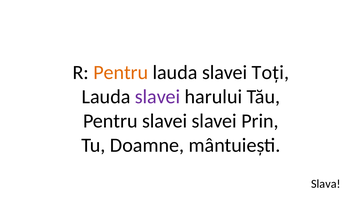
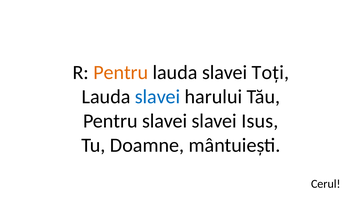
slavei colour: purple -> blue (158, 97)
Prin: Prin -> Isus (260, 121)
Slava: Slava -> Cerul (326, 184)
